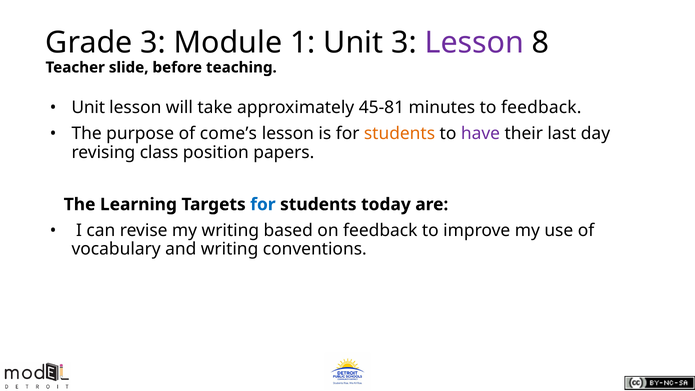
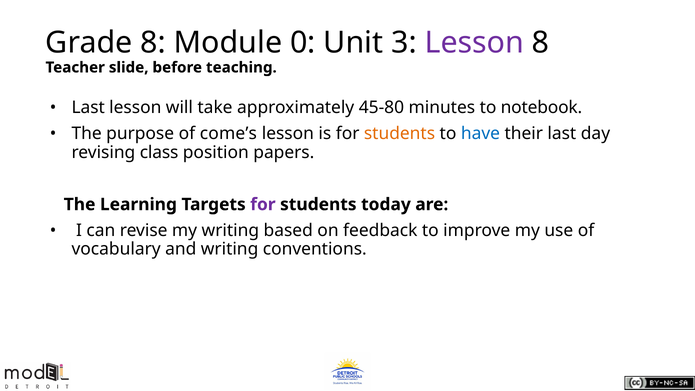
Grade 3: 3 -> 8 (153, 43)
1: 1 -> 0 (303, 43)
Unit: Unit -> Last (88, 108)
45-81: 45-81 -> 45-80 (381, 108)
to feedback: feedback -> notebook (541, 108)
have colour: purple -> blue (480, 134)
for colour: blue -> purple (263, 204)
